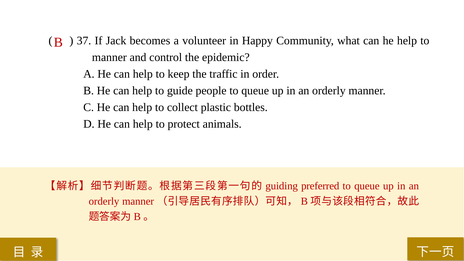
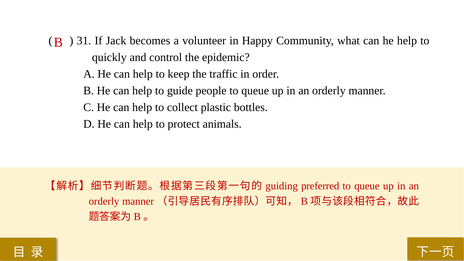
37: 37 -> 31 (84, 41)
manner: manner -> quickly (109, 57)
